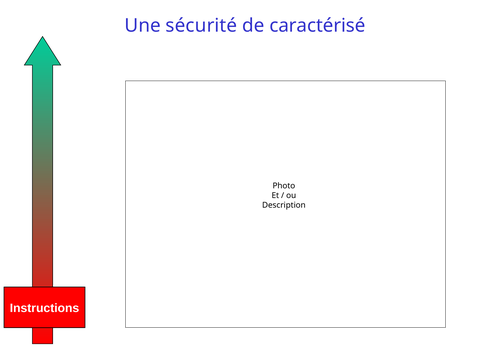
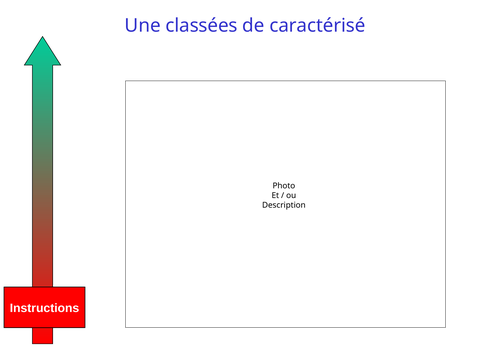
sécurité: sécurité -> classées (202, 26)
